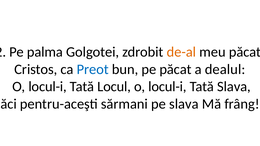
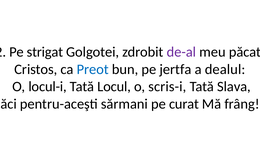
palma: palma -> strigat (45, 52)
de-al colour: orange -> purple (181, 52)
pe păcat: păcat -> jertfa (175, 69)
locul-i: locul-i -> scris-i (167, 87)
pe slava: slava -> curat (184, 104)
